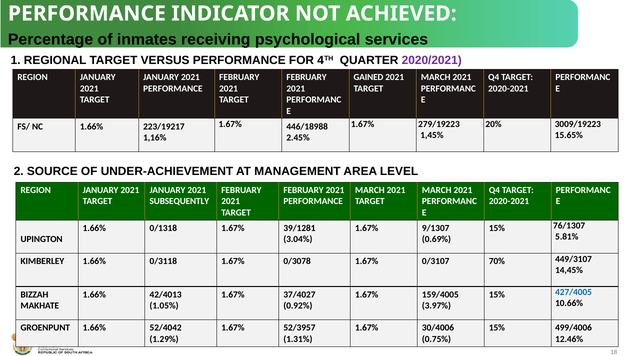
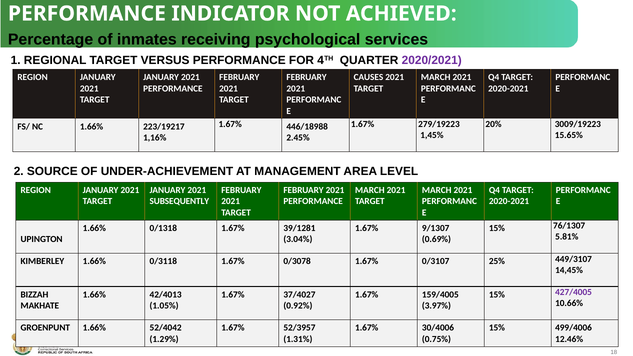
GAINED: GAINED -> CAUSES (368, 77)
70%: 70% -> 25% (497, 261)
427/4005 colour: blue -> purple (574, 292)
